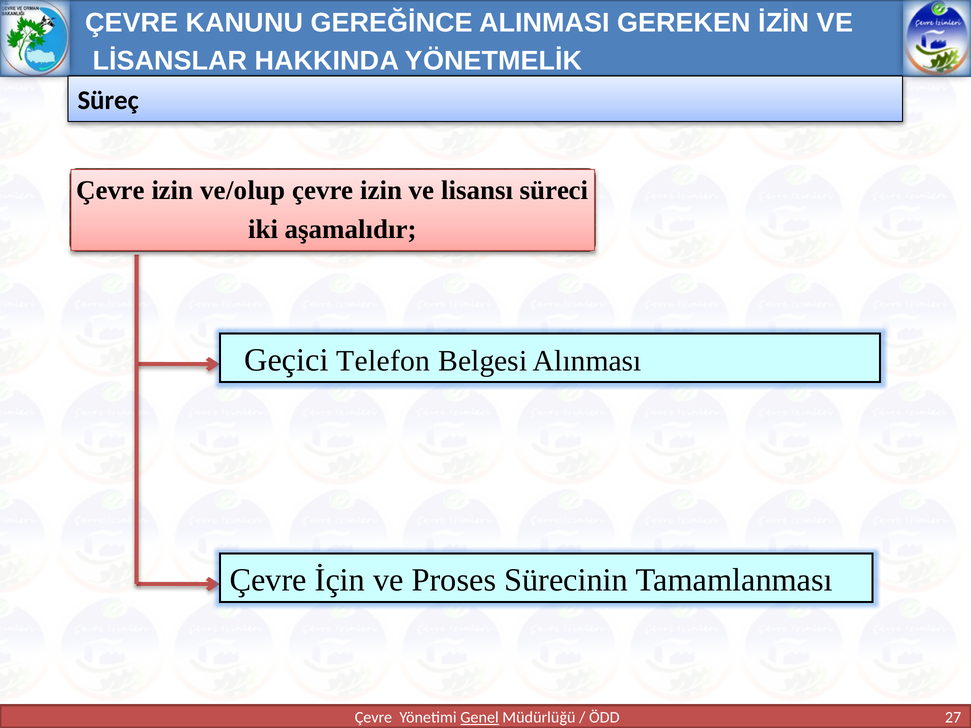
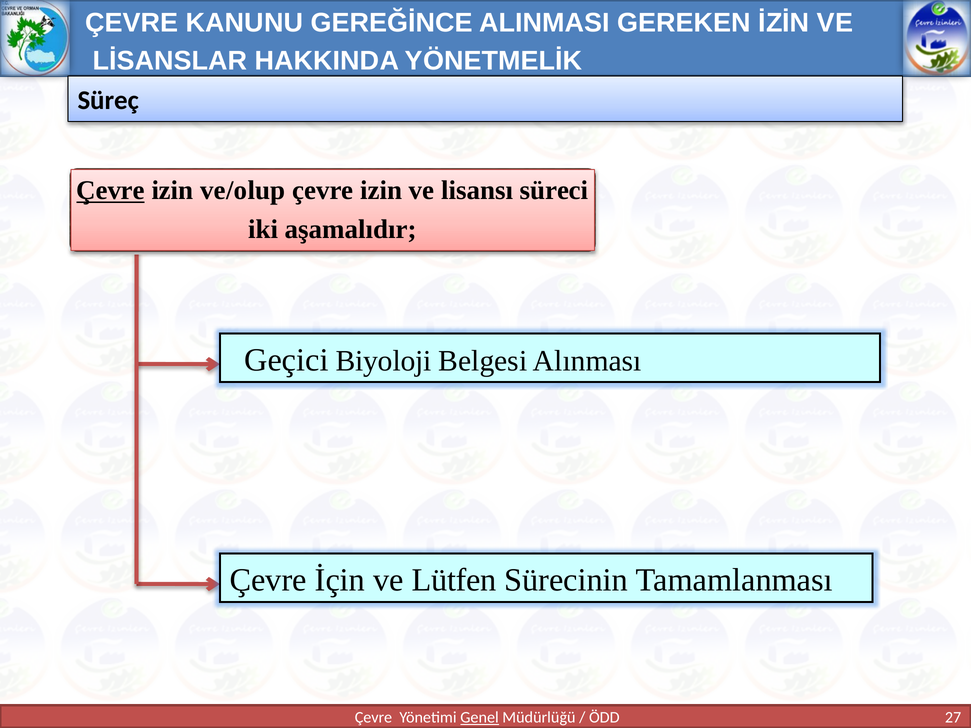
Çevre underline: none -> present (111, 191)
Telefon: Telefon -> Biyoloji (384, 361)
Proses: Proses -> Lütfen (454, 580)
